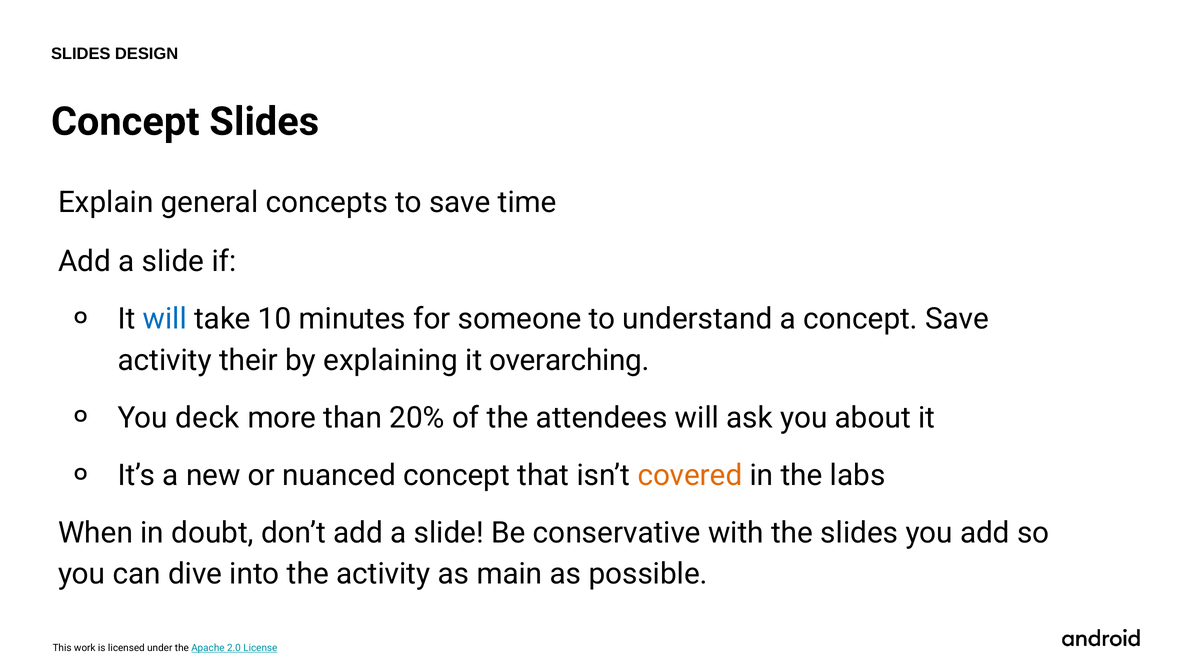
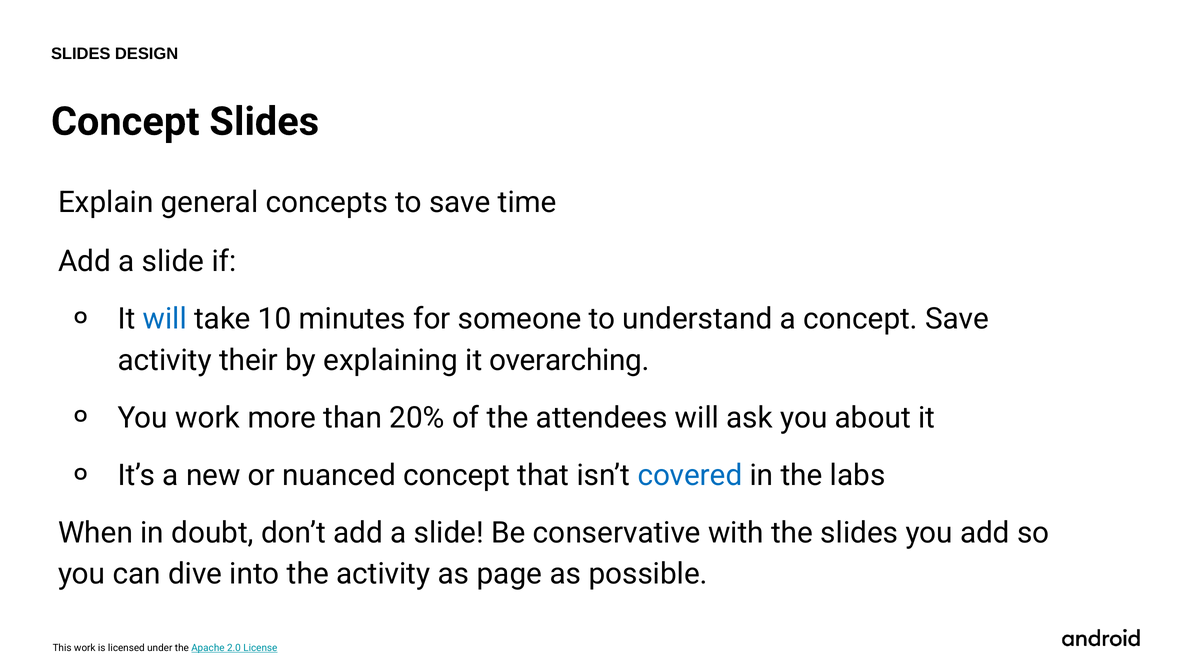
You deck: deck -> work (208, 418)
covered colour: orange -> blue (690, 475)
main: main -> page (509, 574)
